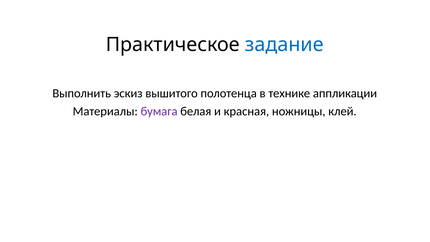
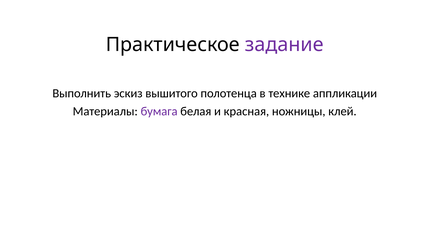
задание colour: blue -> purple (284, 45)
